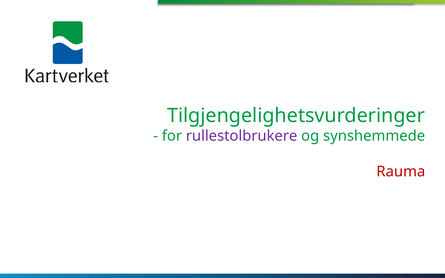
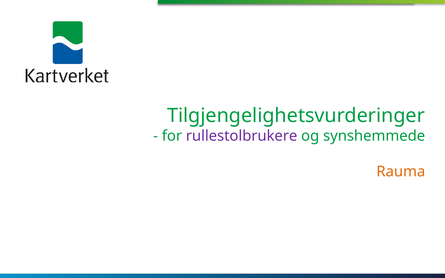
Rauma colour: red -> orange (401, 172)
